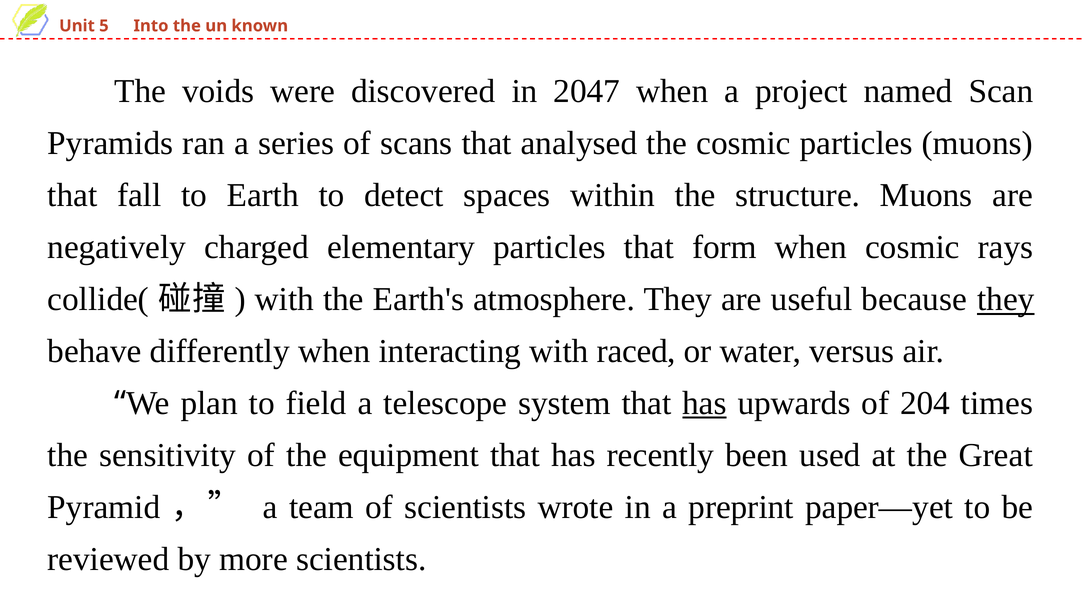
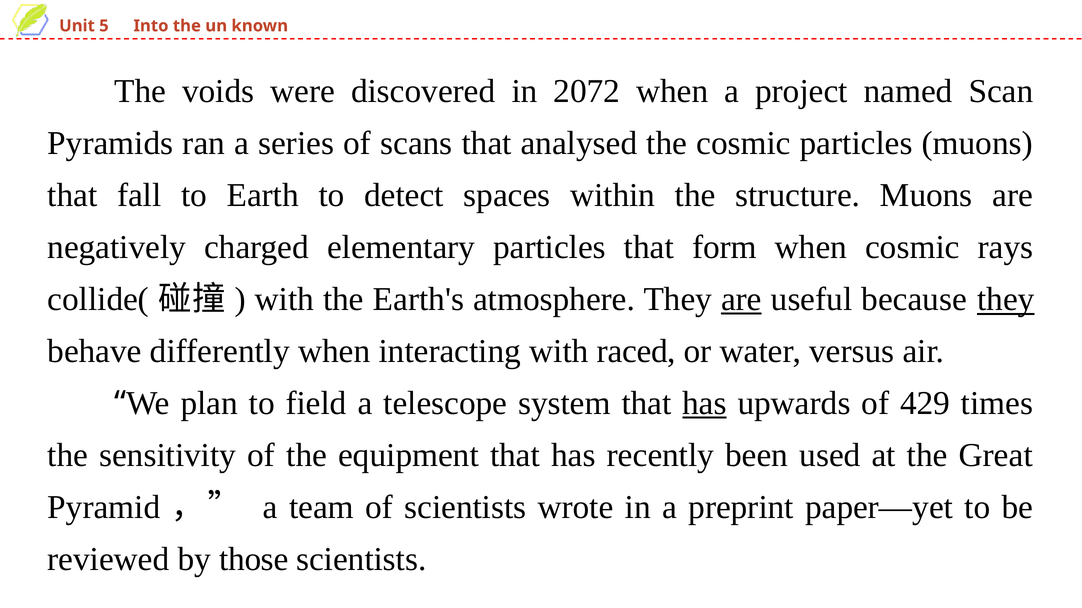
2047: 2047 -> 2072 (587, 91)
are underline: none -> present (741, 299)
204: 204 -> 429 (925, 404)
more: more -> those (254, 560)
